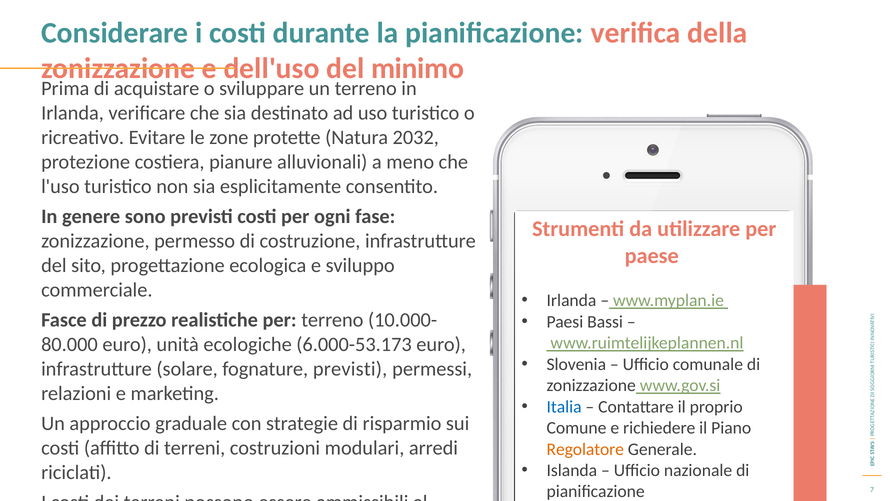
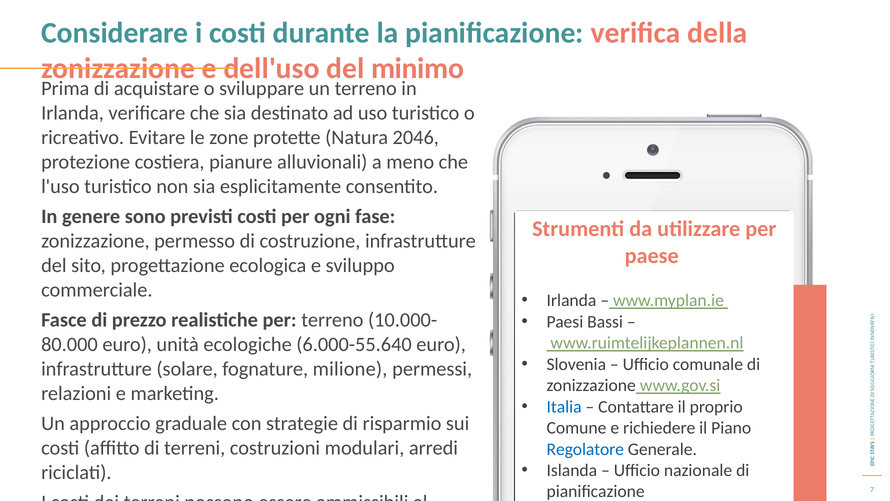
2032: 2032 -> 2046 (416, 138)
6.000-53.173: 6.000-53.173 -> 6.000-55.640 (354, 344)
fognature previsti: previsti -> milione (350, 369)
Regolatore colour: orange -> blue (585, 449)
